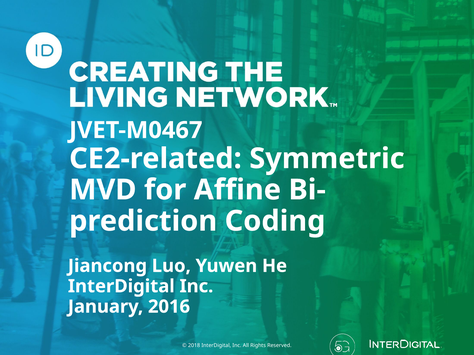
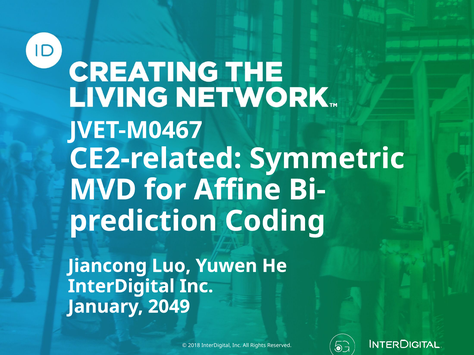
2016: 2016 -> 2049 (169, 307)
